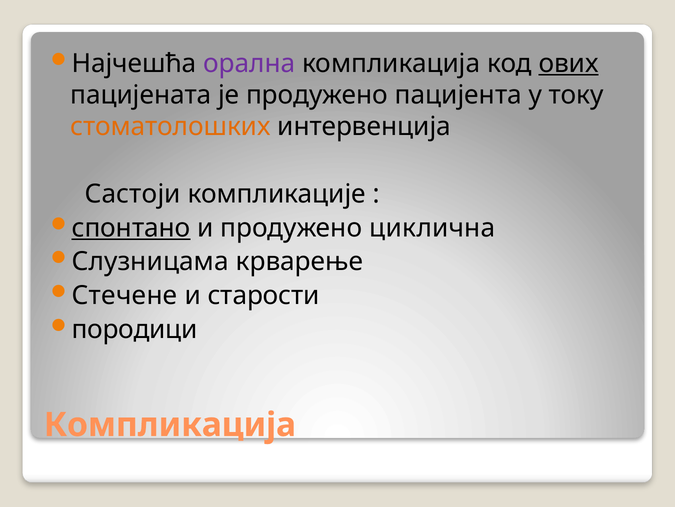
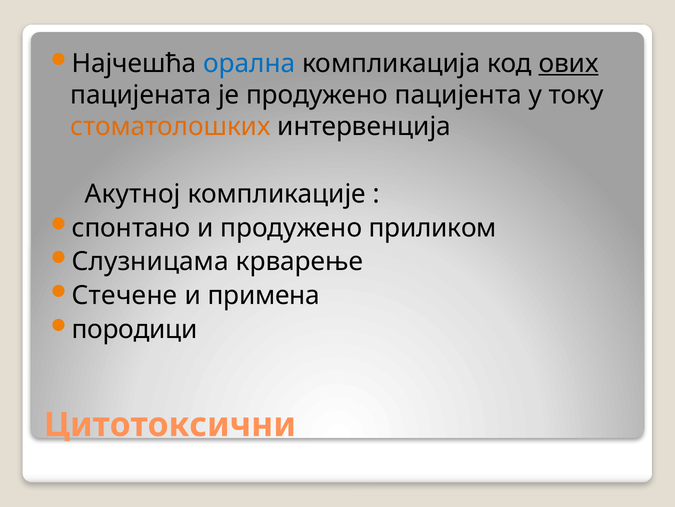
орална colour: purple -> blue (249, 63)
Састоји: Састоји -> Акутној (133, 194)
спонтано underline: present -> none (131, 228)
циклична: циклична -> приликом (433, 228)
старости: старости -> примена (264, 295)
Компликација: Компликација -> Цитотоксични (170, 424)
